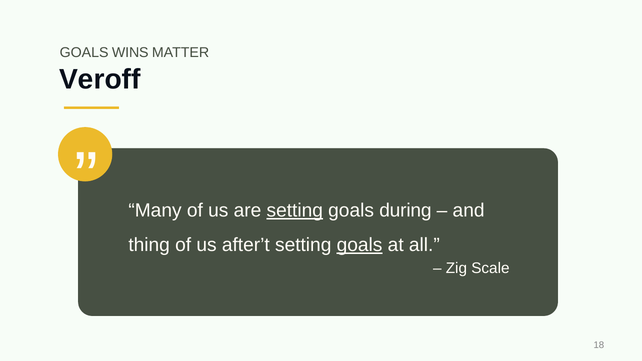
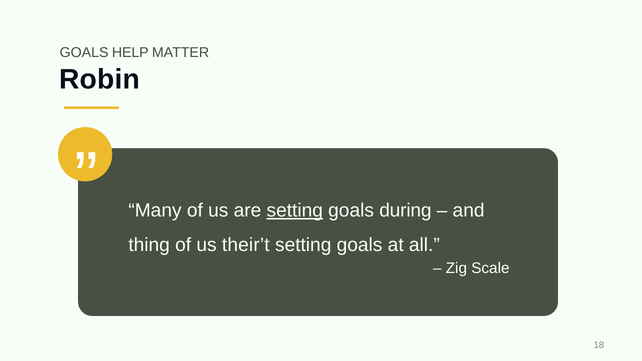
WINS: WINS -> HELP (130, 53)
Veroff: Veroff -> Robin (100, 80)
after’t: after’t -> their’t (246, 245)
goals underline: present -> none (360, 245)
